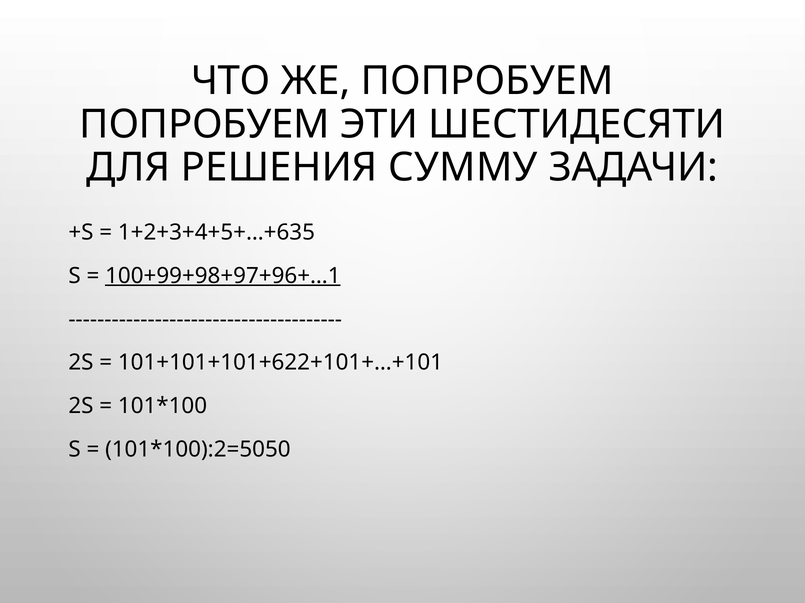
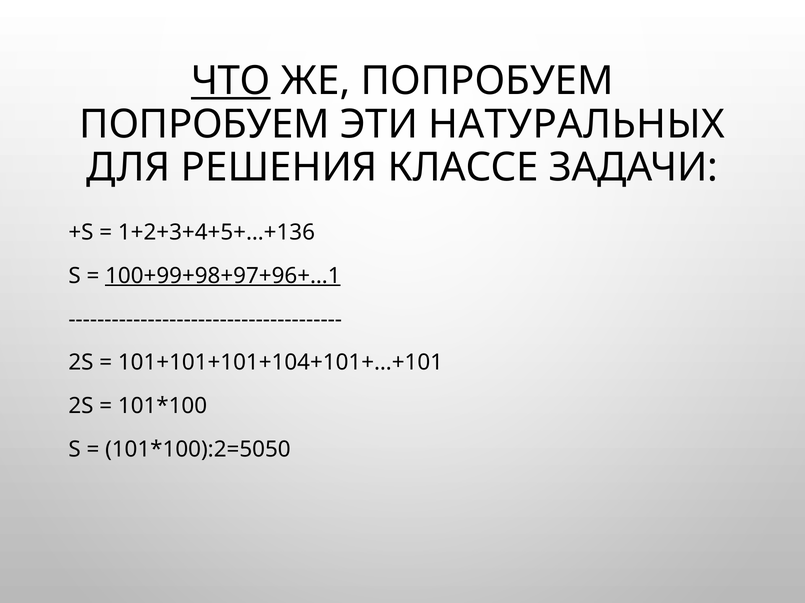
ЧТО underline: none -> present (231, 81)
ШЕСТИДЕСЯТИ: ШЕСТИДЕСЯТИ -> НАТУРАЛЬНЫХ (577, 124)
СУММУ: СУММУ -> КЛАССЕ (463, 168)
1+2+3+4+5+…+635: 1+2+3+4+5+…+635 -> 1+2+3+4+5+…+136 (216, 233)
101+101+101+622+101+…+101: 101+101+101+622+101+…+101 -> 101+101+101+104+101+…+101 (280, 363)
